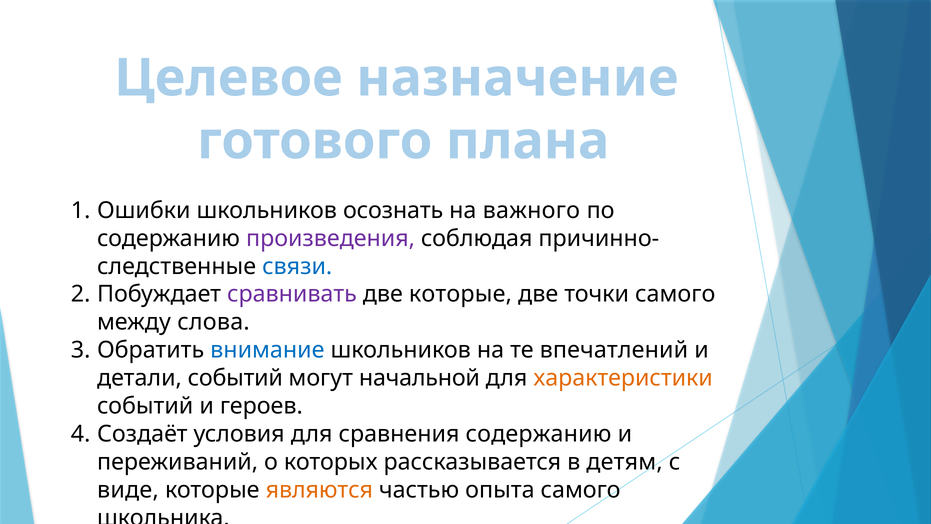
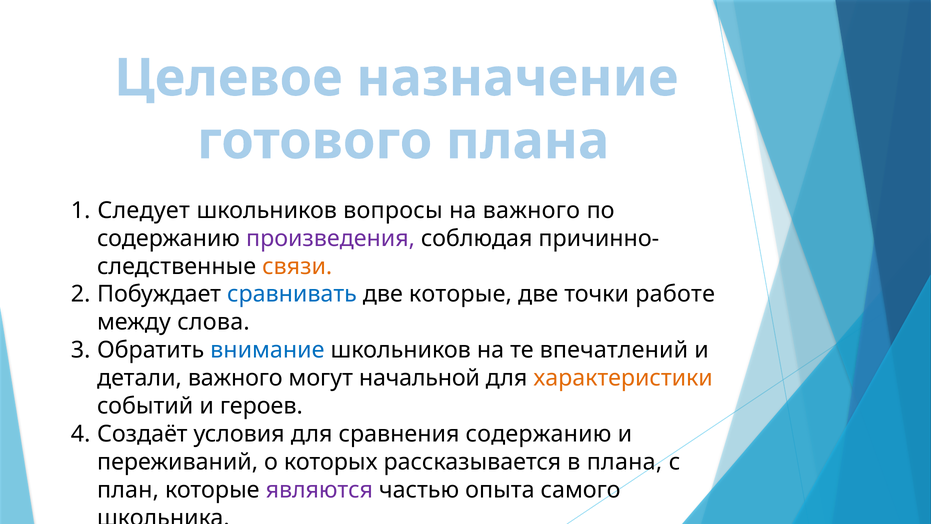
Ошибки: Ошибки -> Следует (144, 210)
осознать: осознать -> вопросы (393, 210)
связи colour: blue -> orange (297, 266)
сравнивать colour: purple -> blue (292, 294)
точки самого: самого -> работе (675, 294)
детали событий: событий -> важного (235, 378)
в детям: детям -> плана (624, 462)
виде: виде -> план (128, 490)
являются colour: orange -> purple (319, 490)
